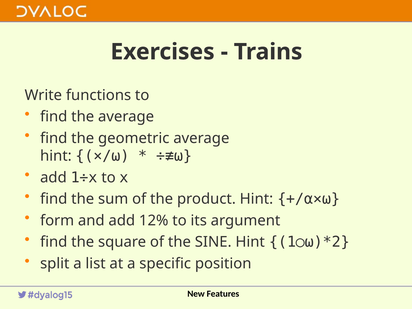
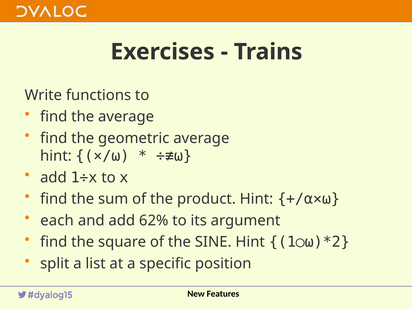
form: form -> each (57, 221)
12%: 12% -> 62% (154, 221)
